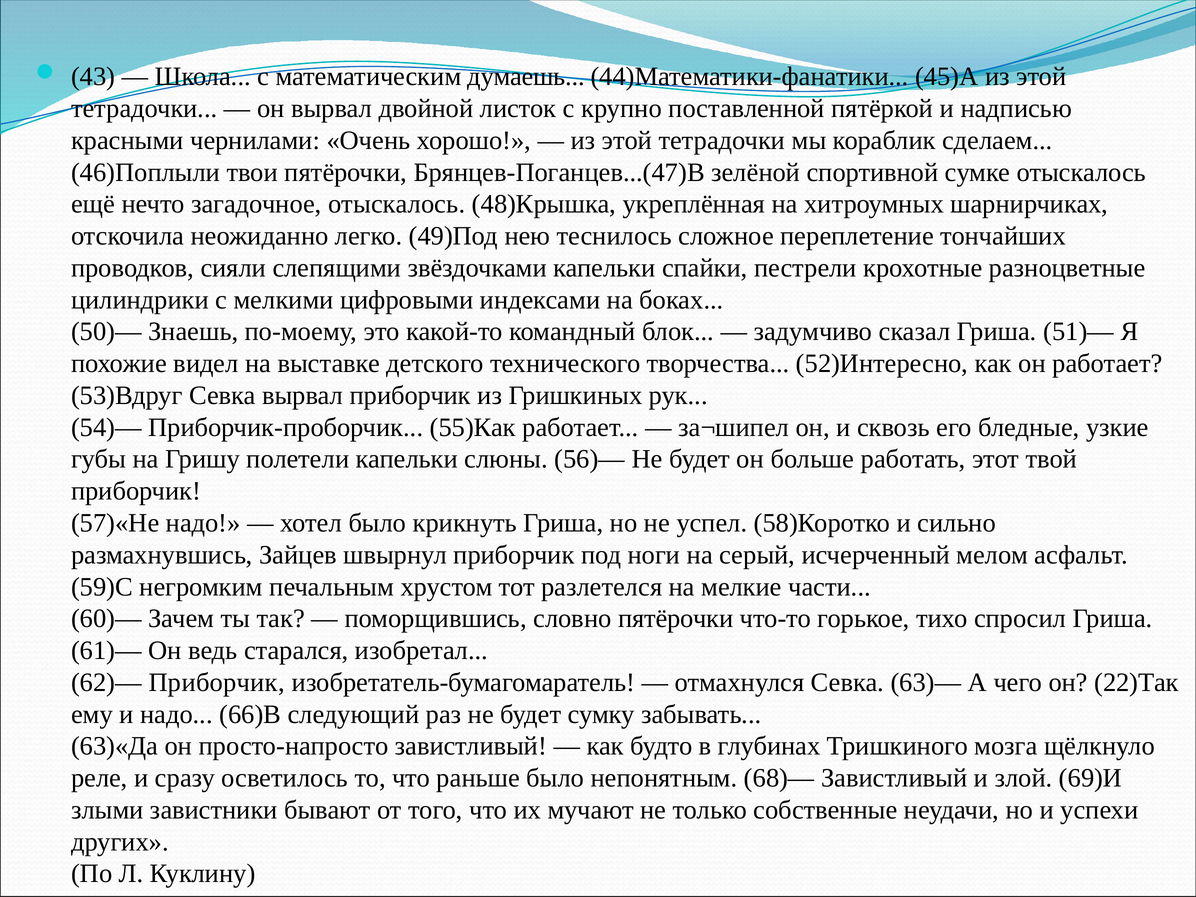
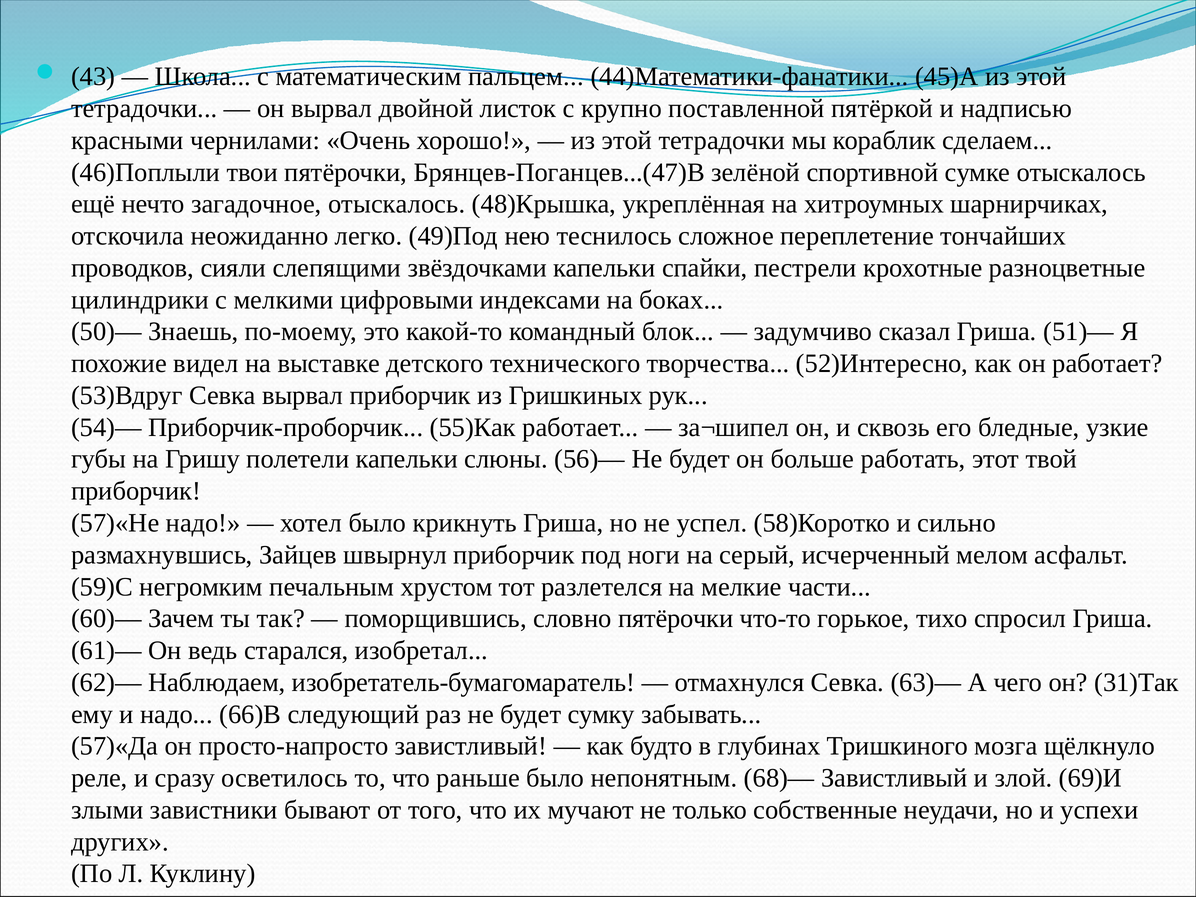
думаешь: думаешь -> пальцем (526, 77)
62)— Приборчик: Приборчик -> Наблюдаем (217, 682)
22)Так: 22)Так -> 31)Так (1137, 682)
63)«Да: 63)«Да -> 57)«Да (115, 746)
